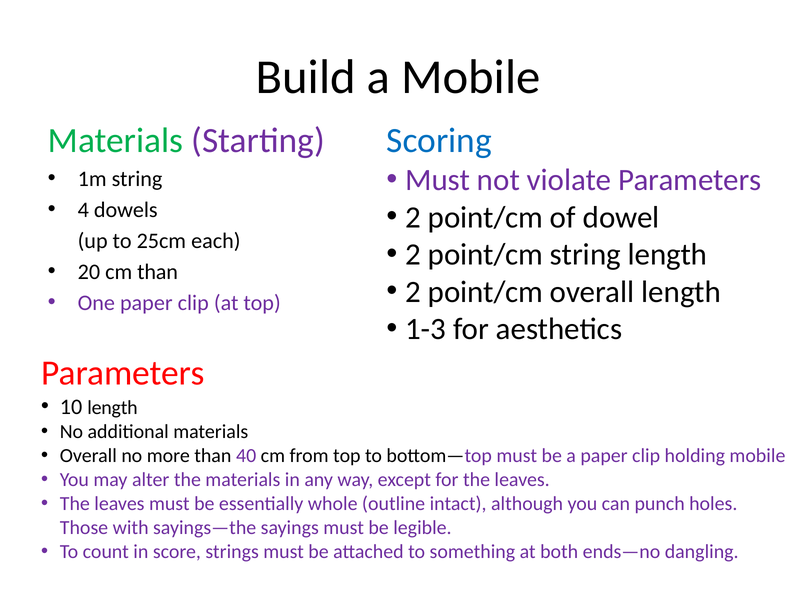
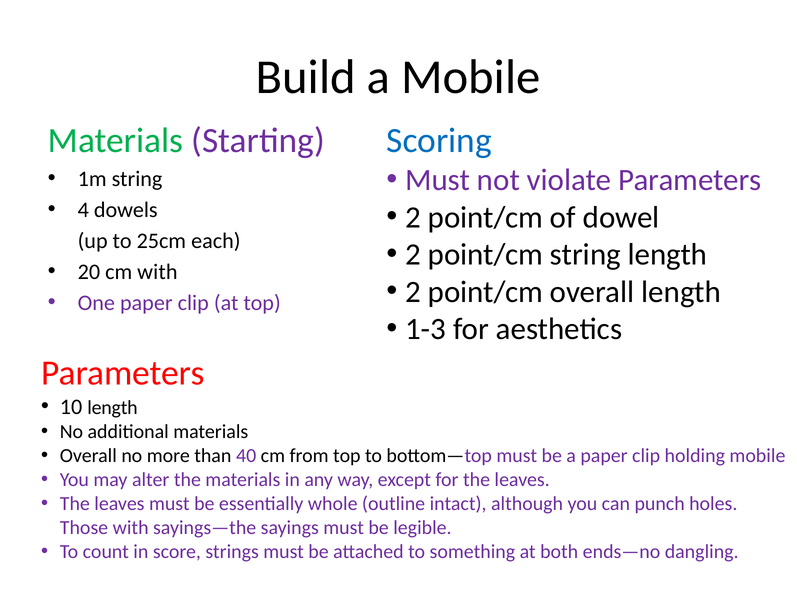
cm than: than -> with (157, 272)
